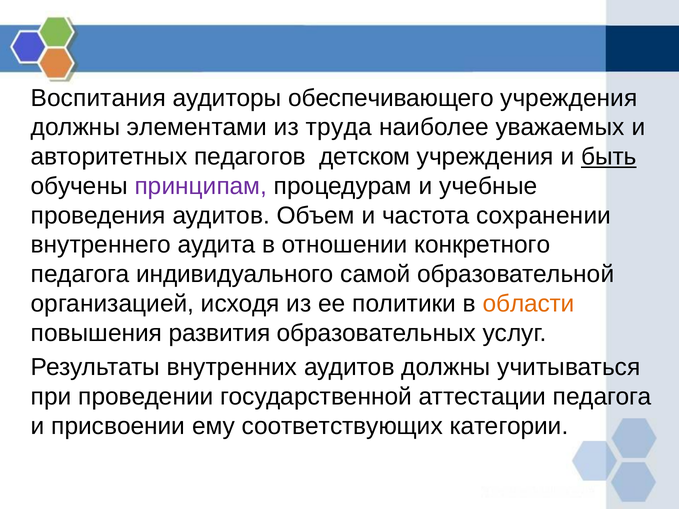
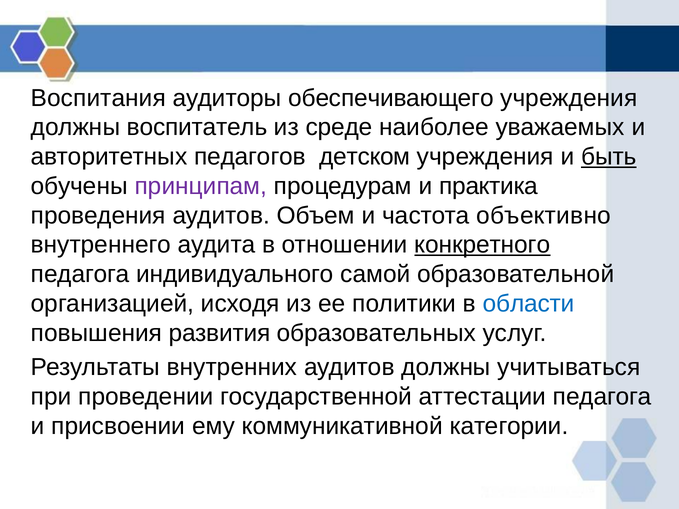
элементами: элементами -> воспитатель (197, 127)
труда: труда -> среде (339, 127)
учебные: учебные -> практика (489, 186)
сохранении: сохранении -> объективно (544, 216)
конкретного underline: none -> present (482, 245)
области colour: orange -> blue (529, 304)
соответствующих: соответствующих -> коммуникативной (342, 426)
